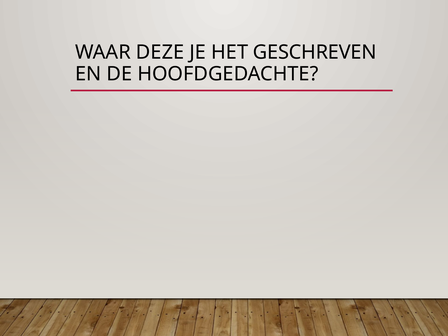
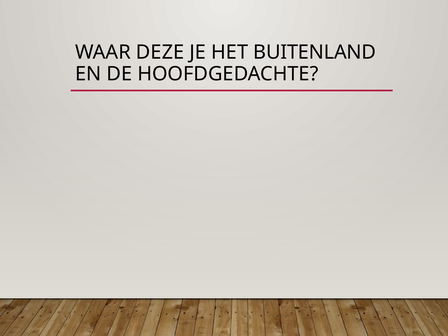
GESCHREVEN: GESCHREVEN -> BUITENLAND (315, 52)
